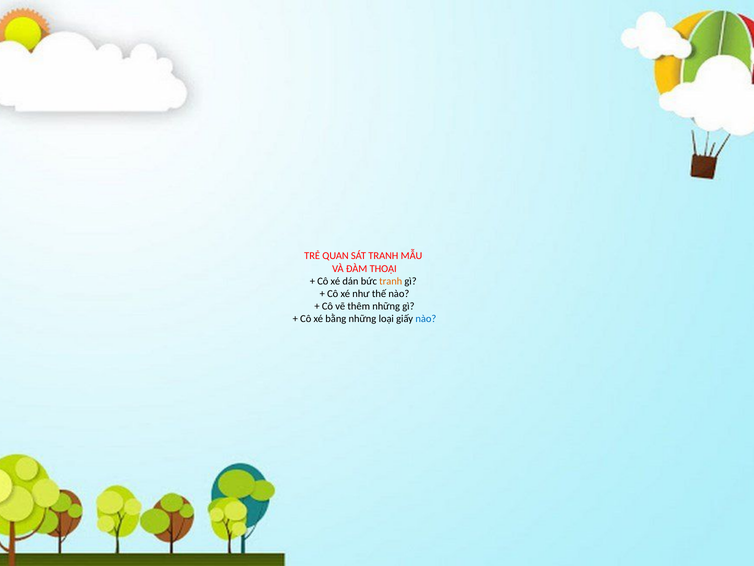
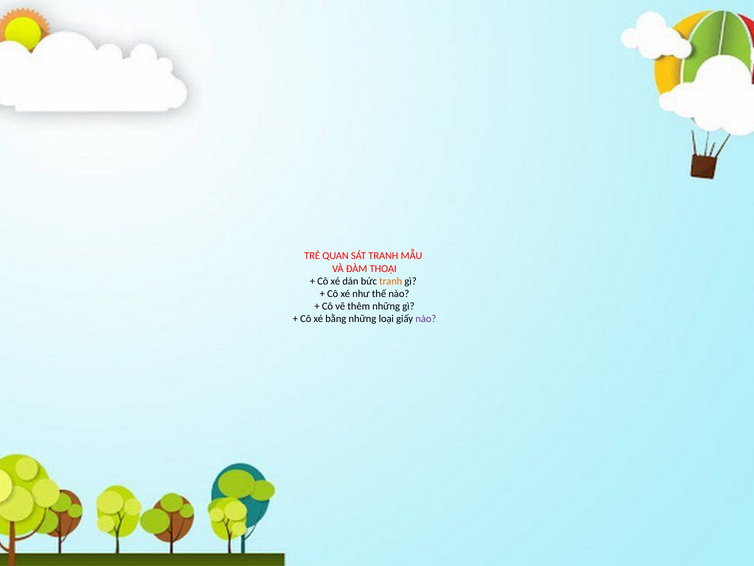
nào colour: blue -> purple (426, 319)
